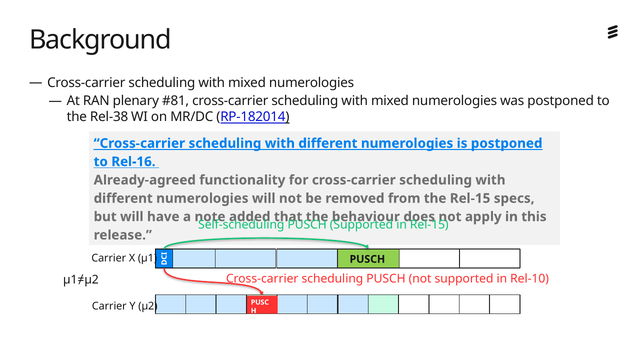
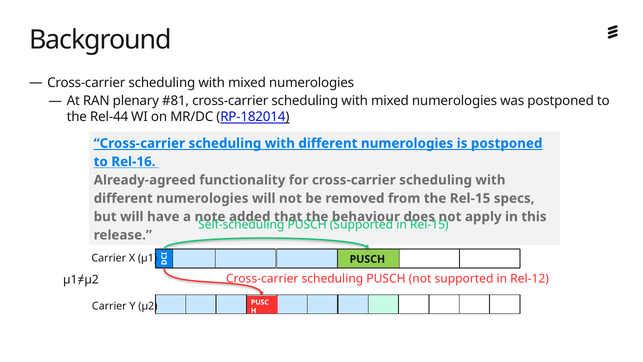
Rel-38: Rel-38 -> Rel-44 (109, 117)
Rel-10: Rel-10 -> Rel-12 (530, 279)
